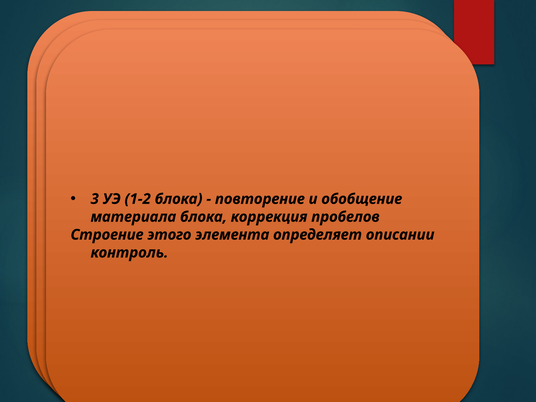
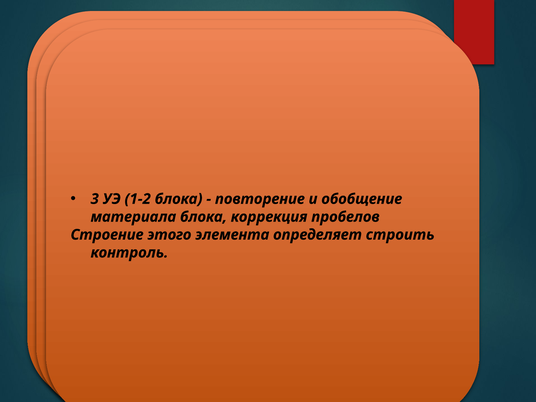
описании: описании -> строить (400, 235)
